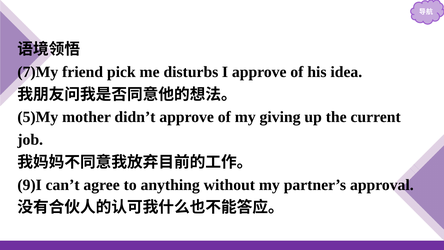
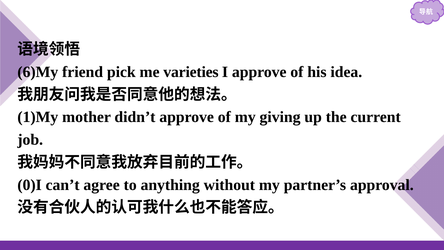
7)My: 7)My -> 6)My (38, 72)
disturbs: disturbs -> varieties (191, 72)
5)My: 5)My -> 1)My (38, 117)
9)I: 9)I -> 0)I (30, 185)
